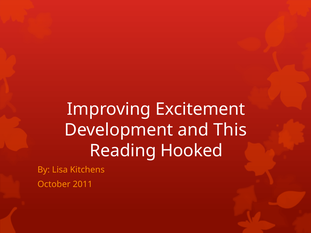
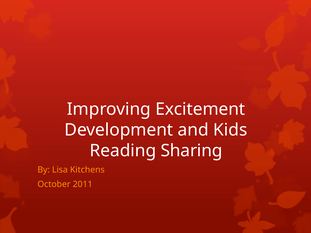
This: This -> Kids (230, 130)
Hooked: Hooked -> Sharing (192, 151)
